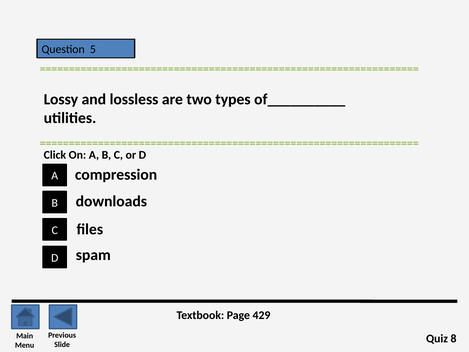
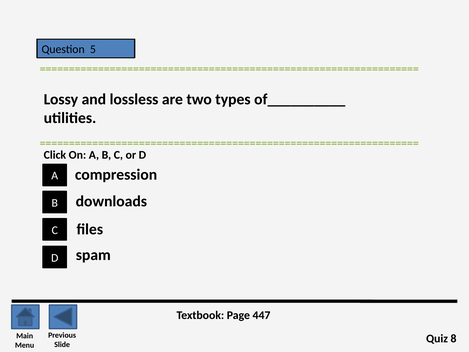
429: 429 -> 447 (261, 315)
